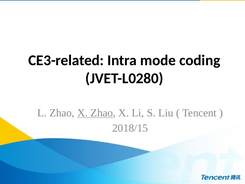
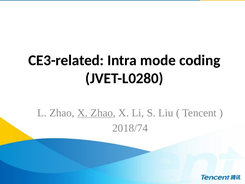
2018/15: 2018/15 -> 2018/74 (130, 128)
